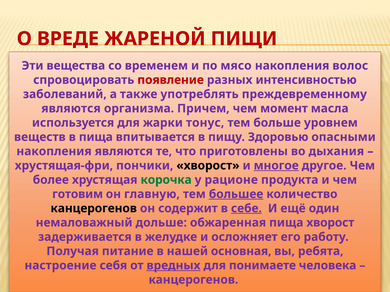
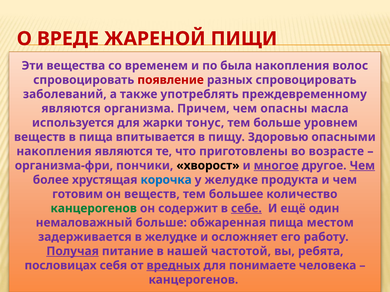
мясо: мясо -> была (236, 66)
разных интенсивностью: интенсивностью -> спровоцировать (306, 80)
момент: момент -> опасны (284, 109)
дыхания: дыхания -> возрасте (336, 152)
хрустящая-фри: хрустящая-фри -> организма-фри (64, 166)
Чем underline: none -> present (362, 166)
корочка colour: green -> blue (166, 180)
у рационе: рационе -> желудке (231, 180)
он главную: главную -> веществ (152, 194)
большее underline: present -> none (236, 194)
канцерогенов colour: black -> green (94, 209)
немаловажный дольше: дольше -> больше (161, 223)
пища хворост: хворост -> местом (330, 223)
Получая underline: none -> present (73, 252)
основная: основная -> частотой (241, 252)
настроение: настроение -> пословицах (61, 266)
